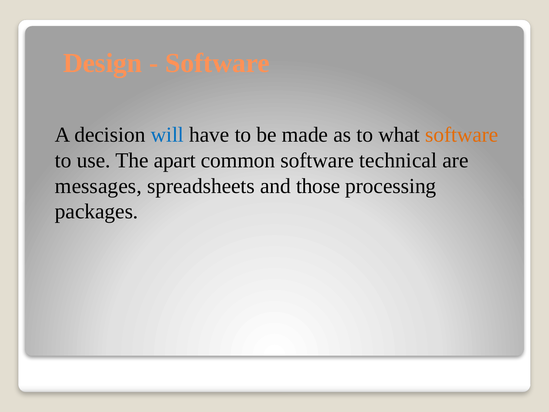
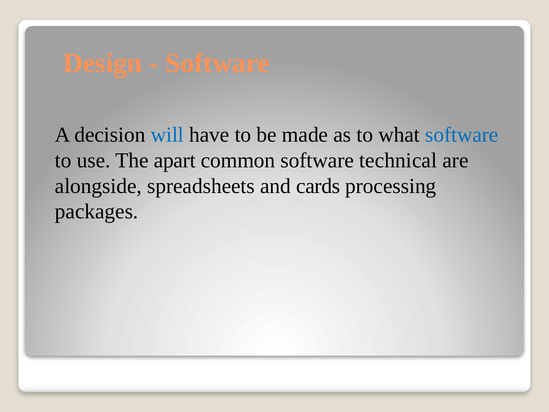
software colour: orange -> blue (462, 135)
messages: messages -> alongside (98, 186)
those: those -> cards (318, 186)
